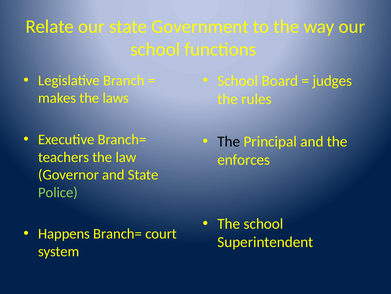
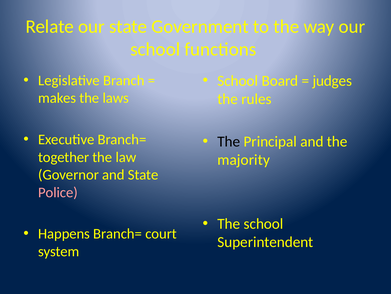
teachers: teachers -> together (64, 157)
enforces: enforces -> majority (244, 159)
Police colour: light green -> pink (58, 192)
